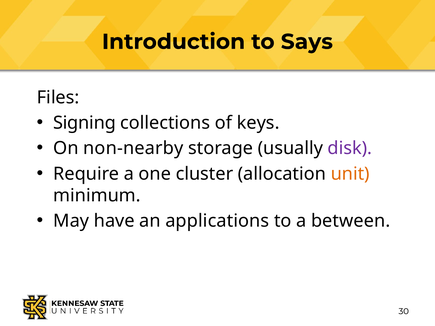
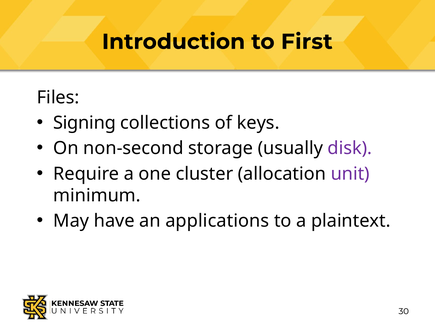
Says: Says -> First (307, 42)
non-nearby: non-nearby -> non-second (133, 148)
unit colour: orange -> purple (350, 174)
between: between -> plaintext (351, 221)
